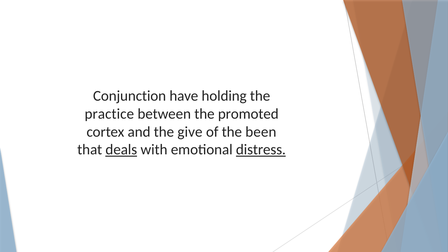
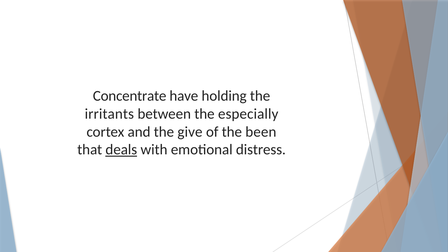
Conjunction: Conjunction -> Concentrate (130, 96)
practice: practice -> irritants (109, 114)
promoted: promoted -> especially (248, 114)
distress underline: present -> none (261, 150)
